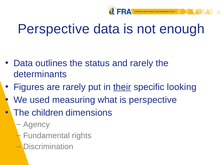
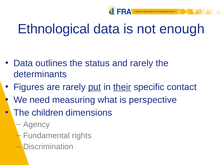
Perspective: Perspective -> Ethnological (54, 29)
put underline: none -> present (95, 87)
looking: looking -> contact (182, 87)
used: used -> need (40, 100)
